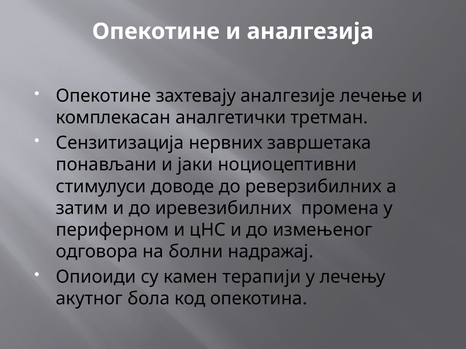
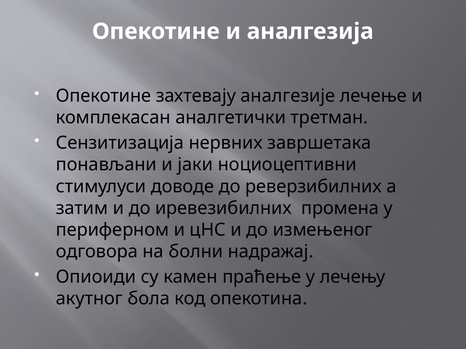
терапији: терапији -> праћење (262, 277)
